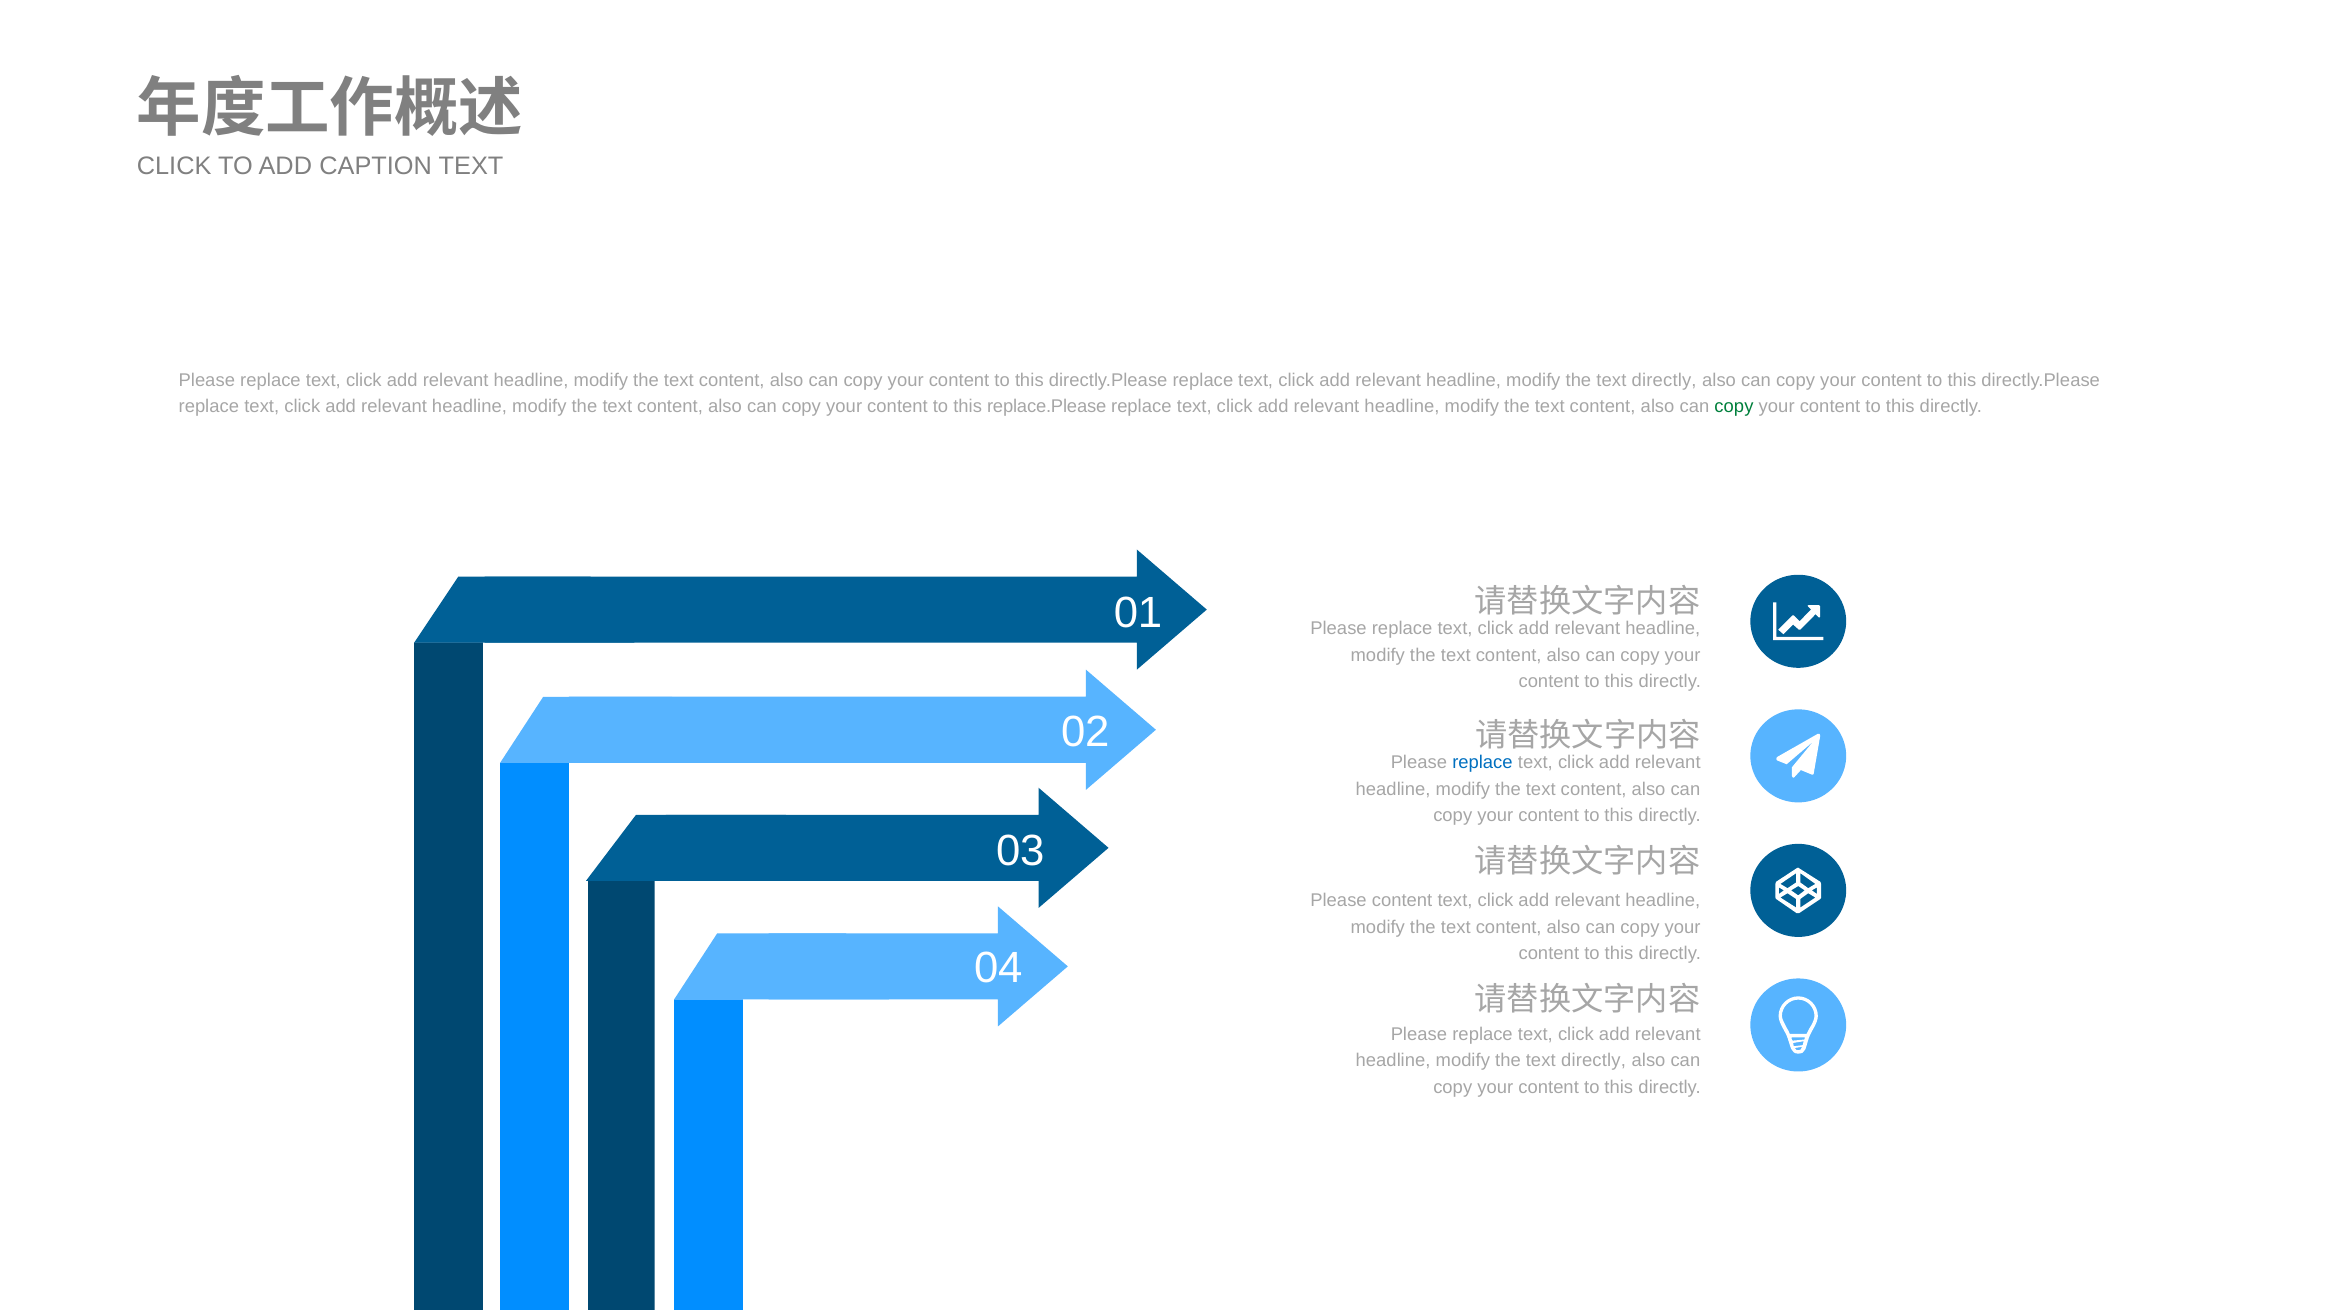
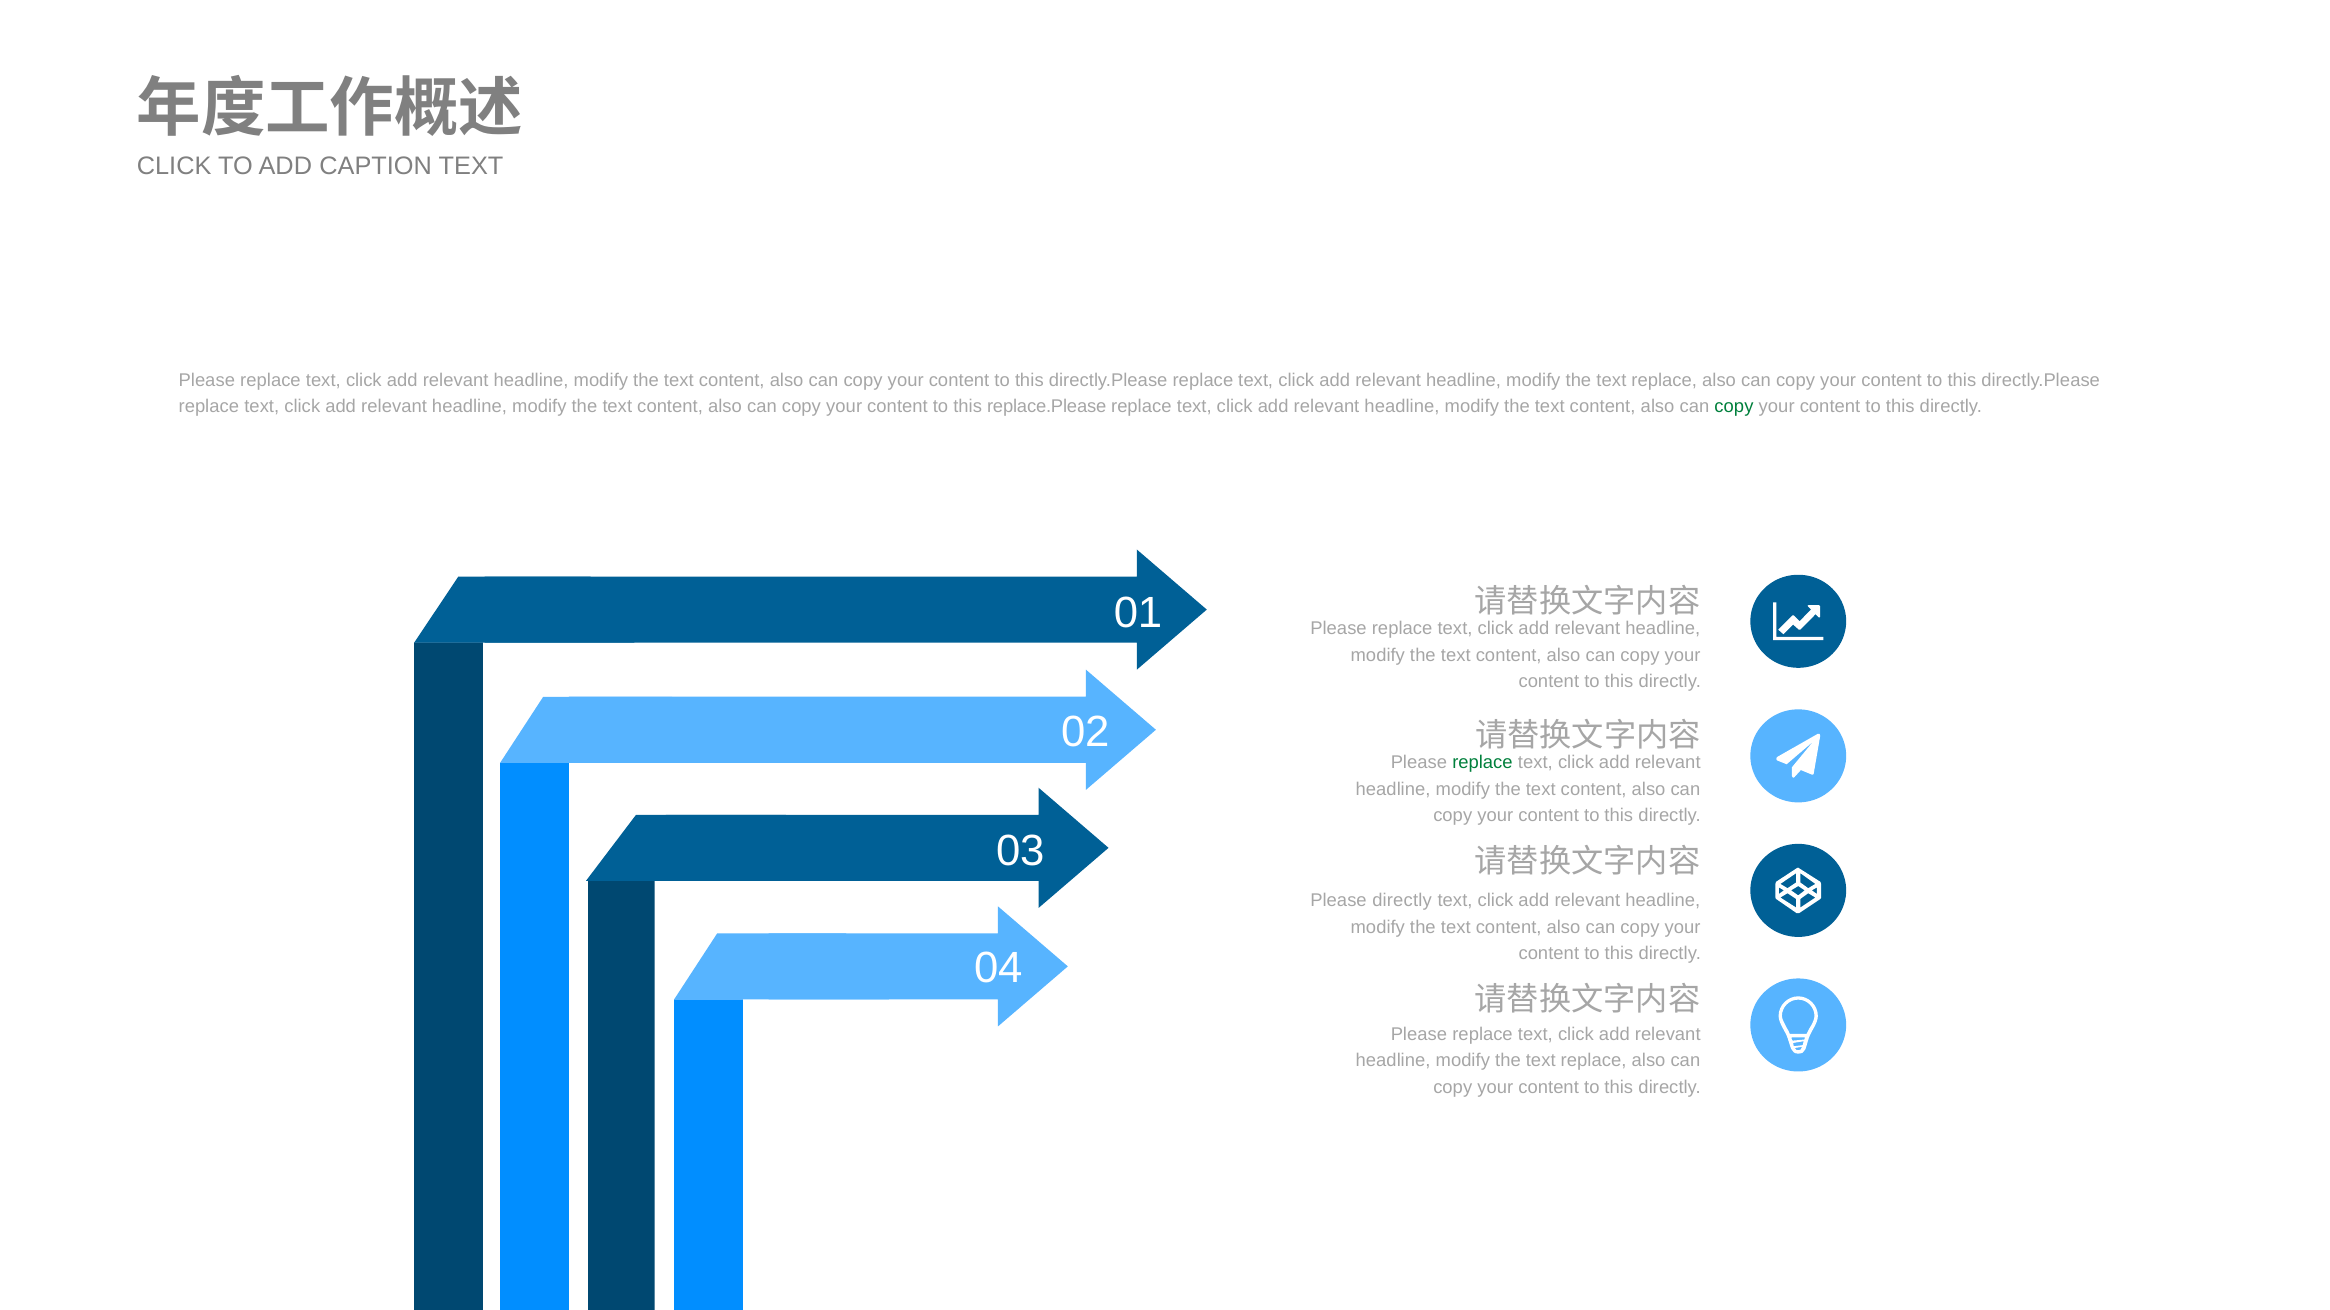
directly: directly -> replace (1664, 380)
replace colour: blue -> green (1482, 763)
Please content: content -> directly (1402, 901)
directly: directly -> replace (1594, 1061)
